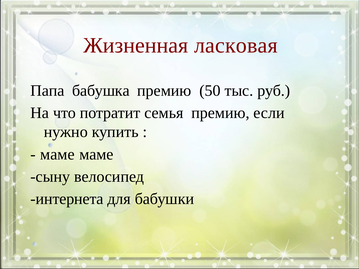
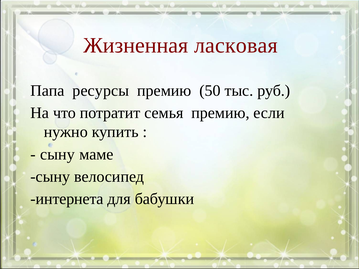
бабушка: бабушка -> ресурсы (101, 91)
маме: маме -> сыну (57, 154)
